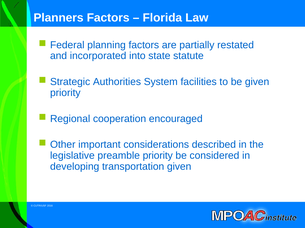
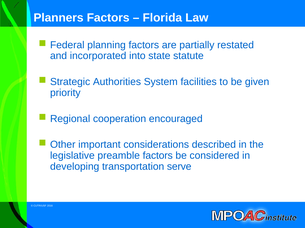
preamble priority: priority -> factors (158, 156)
transportation given: given -> serve (179, 167)
